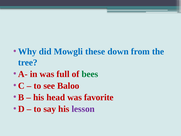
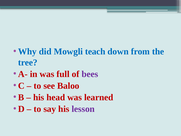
these: these -> teach (95, 51)
bees colour: green -> purple (90, 74)
favorite: favorite -> learned (99, 97)
